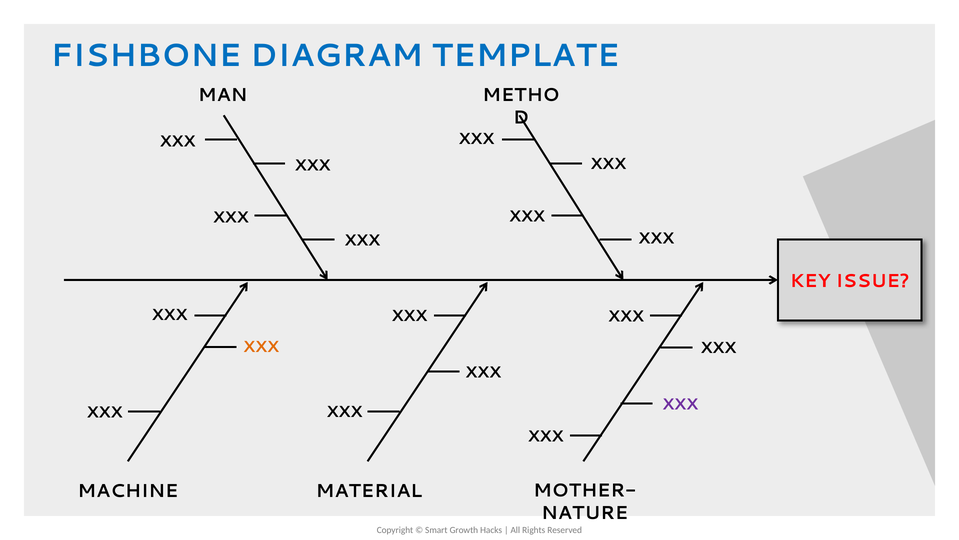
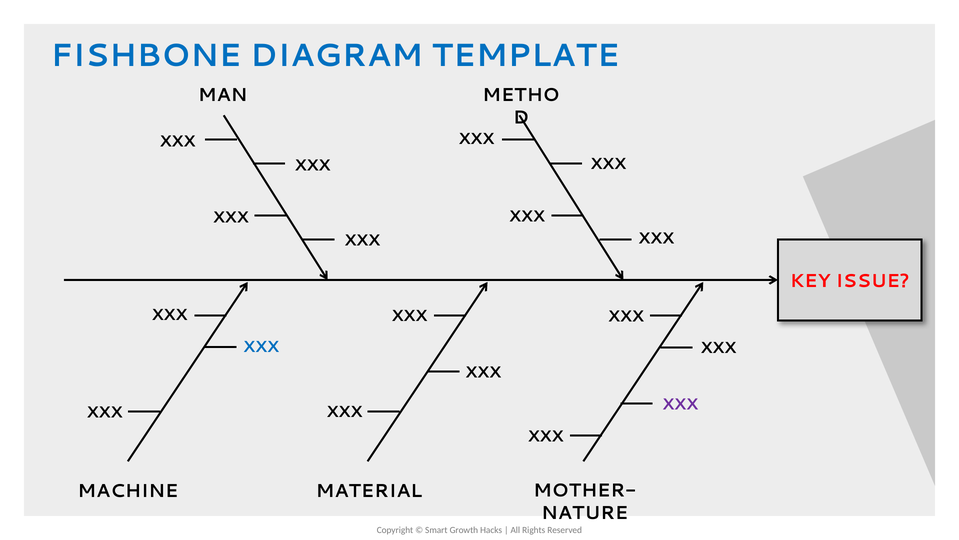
XXX colour: orange -> blue (261, 346)
